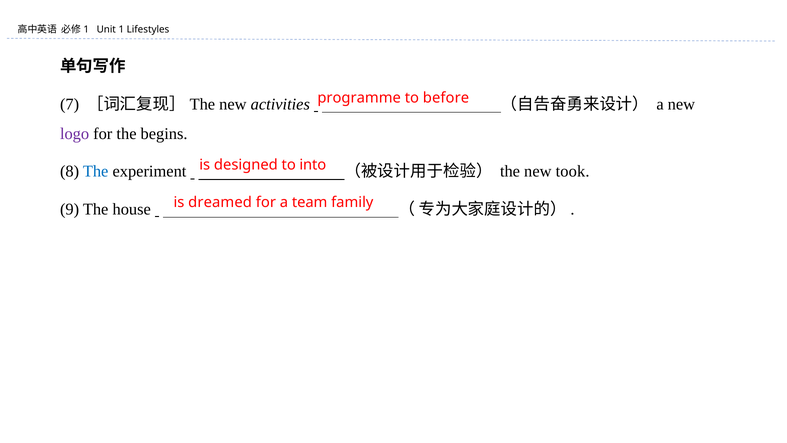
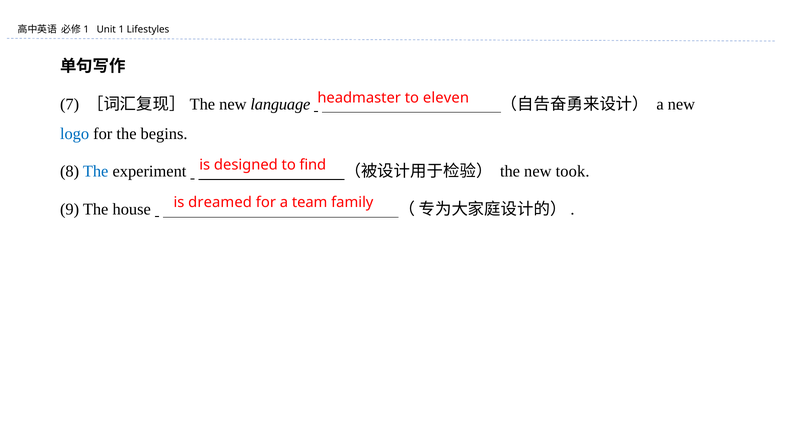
programme: programme -> headmaster (359, 98)
before: before -> eleven (446, 98)
activities: activities -> language (280, 104)
logo colour: purple -> blue (75, 134)
into: into -> find (313, 165)
